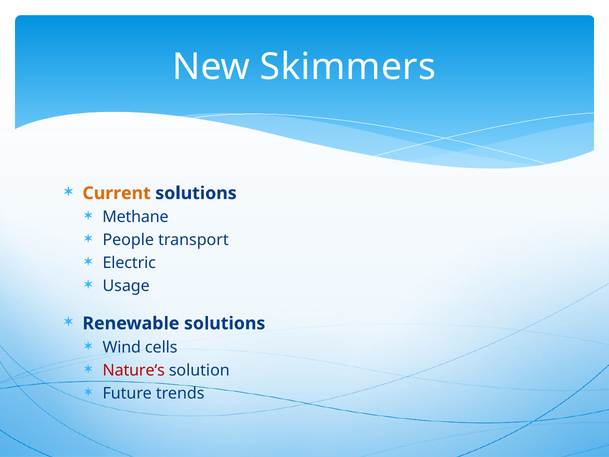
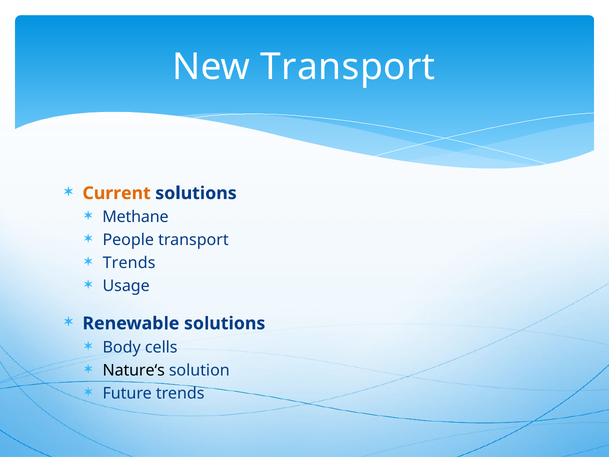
New Skimmers: Skimmers -> Transport (348, 67)
Electric: Electric -> Trends (129, 263)
Wind: Wind -> Body (122, 347)
Nature‘s colour: red -> black (134, 370)
